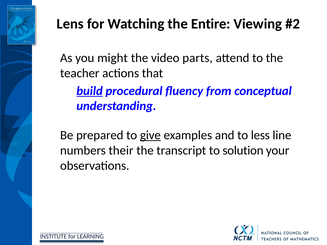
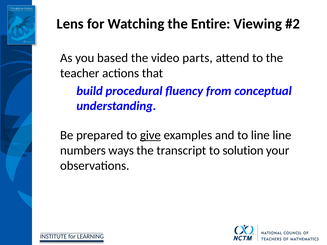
might: might -> based (113, 58)
build underline: present -> none (90, 91)
to less: less -> line (260, 135)
their: their -> ways (121, 151)
